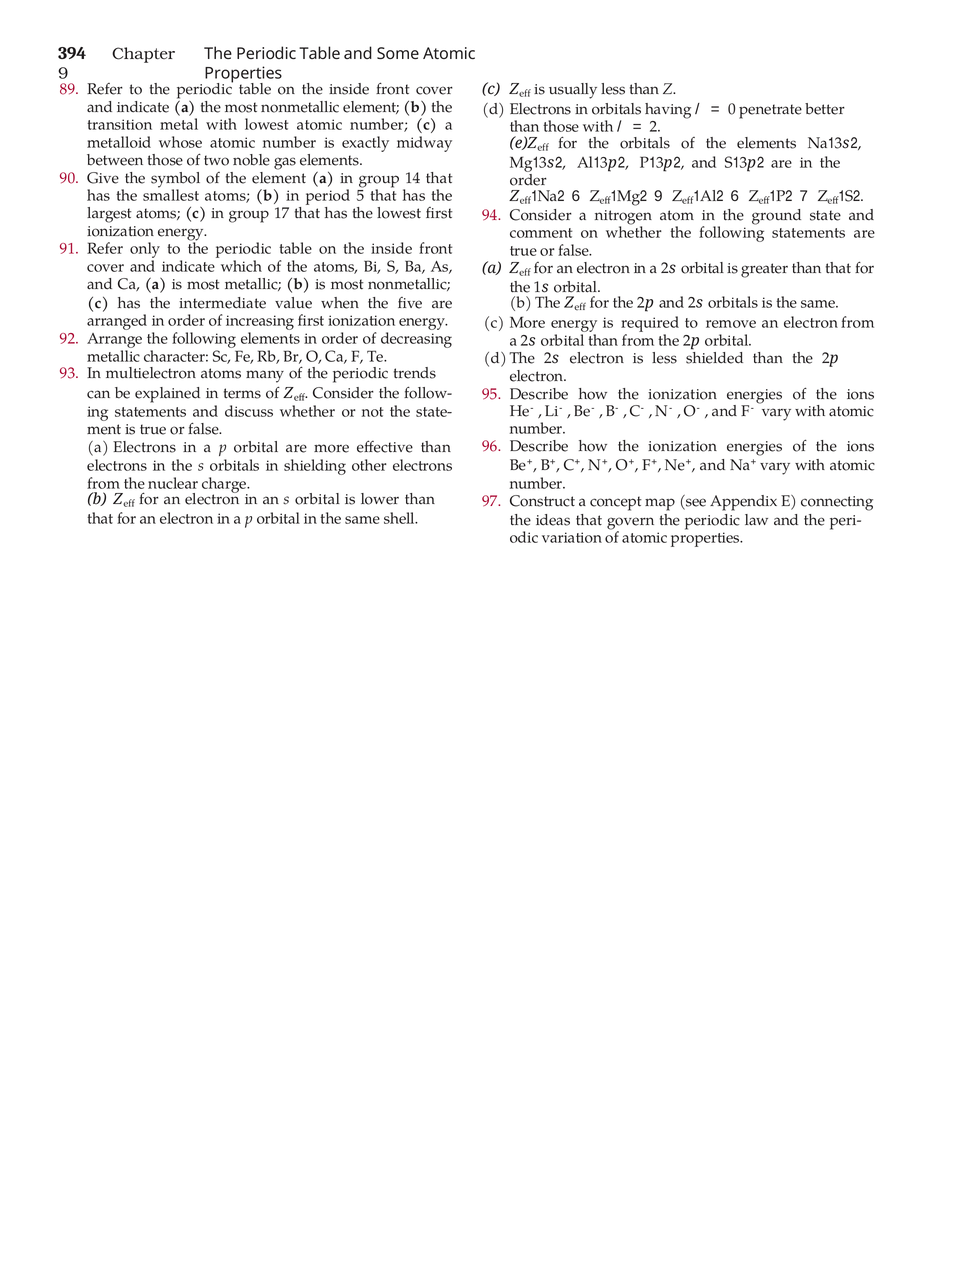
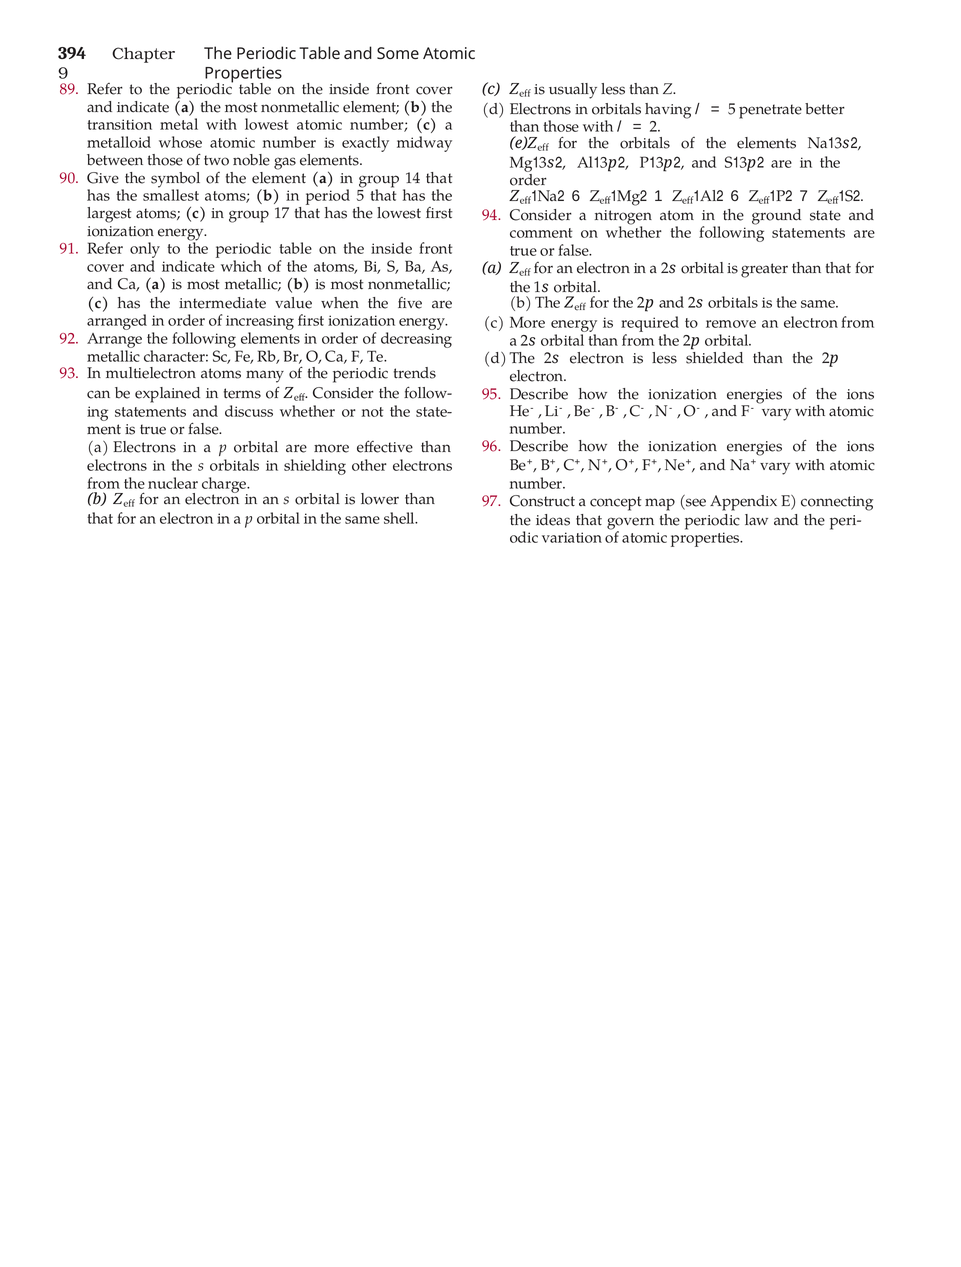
0: 0 -> 5 (732, 109)
9: 9 -> 1 (658, 196)
